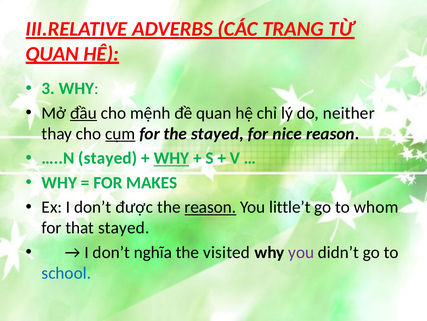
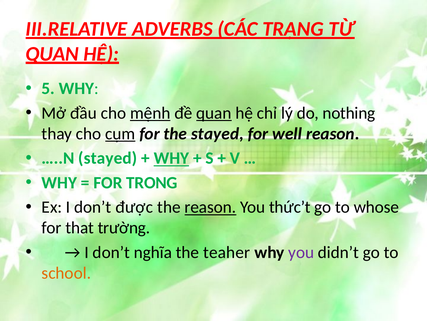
3: 3 -> 5 (48, 88)
đầu underline: present -> none (84, 113)
mệnh underline: none -> present (150, 113)
quan underline: none -> present (214, 113)
neither: neither -> nothing (349, 113)
nice: nice -> well (287, 133)
MAKES: MAKES -> TRONG (152, 182)
little’t: little’t -> thức’t (290, 207)
whom: whom -> whose (376, 207)
that stayed: stayed -> trường (124, 227)
visited: visited -> teaher (227, 252)
school colour: blue -> orange (66, 273)
